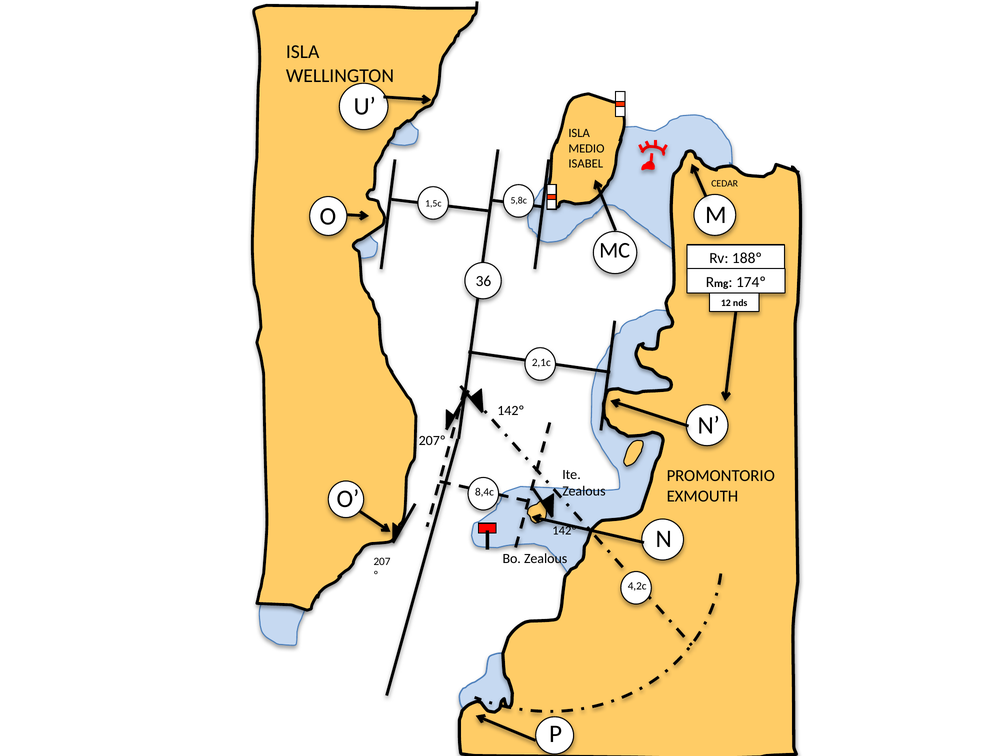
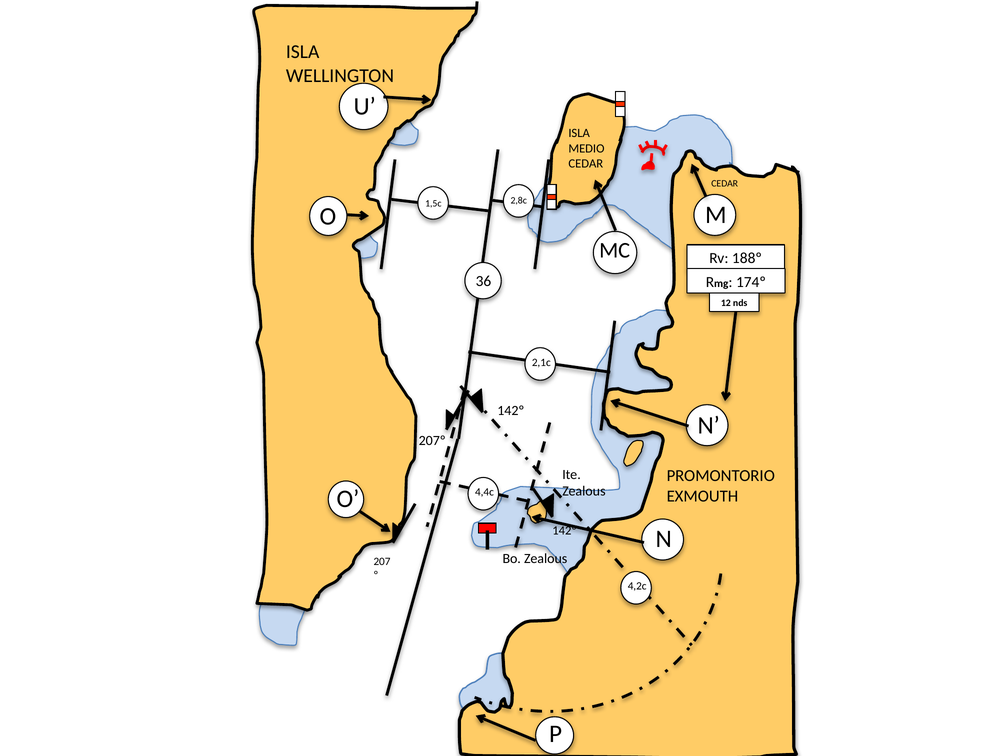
ISABEL: ISABEL -> CEDAR (586, 164)
5,8c: 5,8c -> 2,8c (519, 200)
8,4c: 8,4c -> 4,4c (484, 492)
